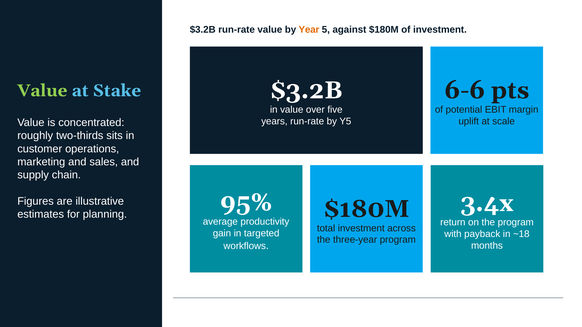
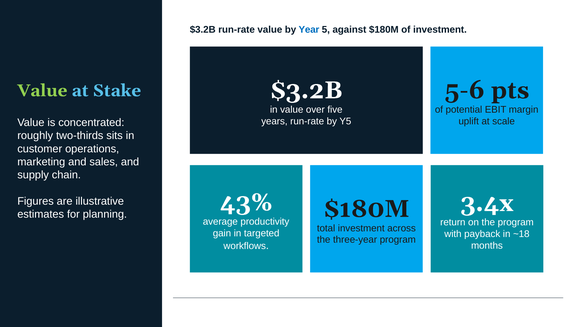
Year colour: orange -> blue (309, 30)
6-6: 6-6 -> 5-6 (465, 90)
95%: 95% -> 43% (246, 203)
